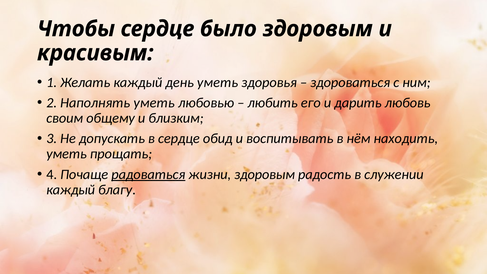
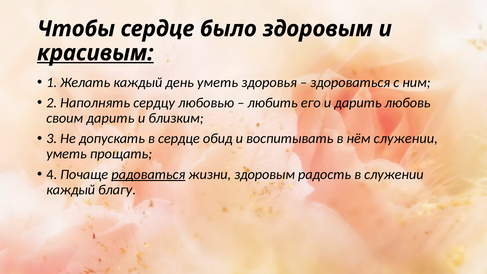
красивым underline: none -> present (95, 53)
Наполнять уметь: уметь -> сердцу (154, 103)
своим общему: общему -> дарить (110, 118)
нём находить: находить -> служении (406, 139)
